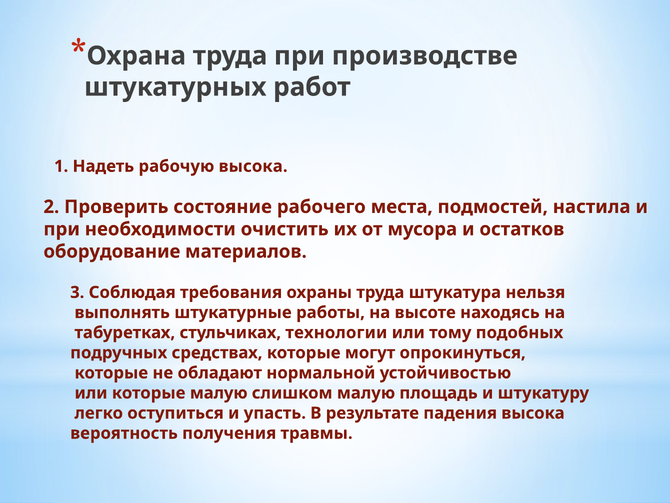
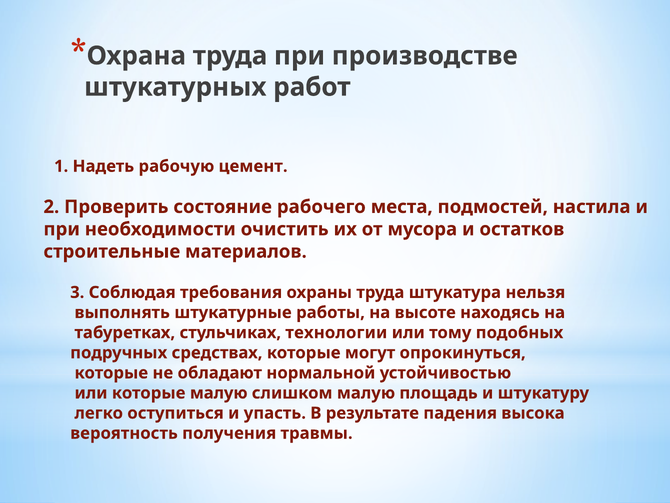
рабочую высока: высока -> цемент (253, 166)
оборудование: оборудование -> строительные (112, 251)
